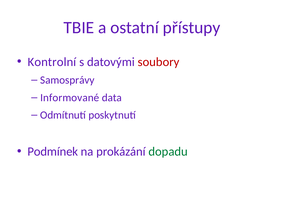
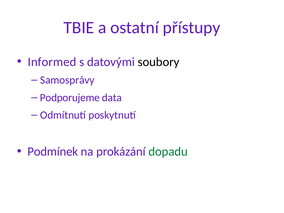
Kontrolní: Kontrolní -> Informed (52, 62)
soubory colour: red -> black (159, 62)
Informované: Informované -> Podporujeme (70, 98)
